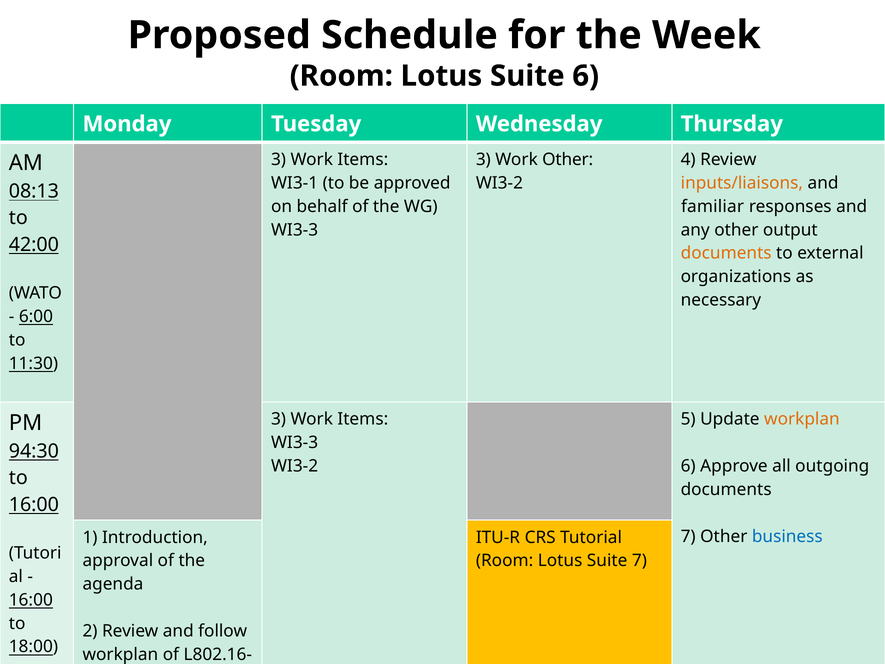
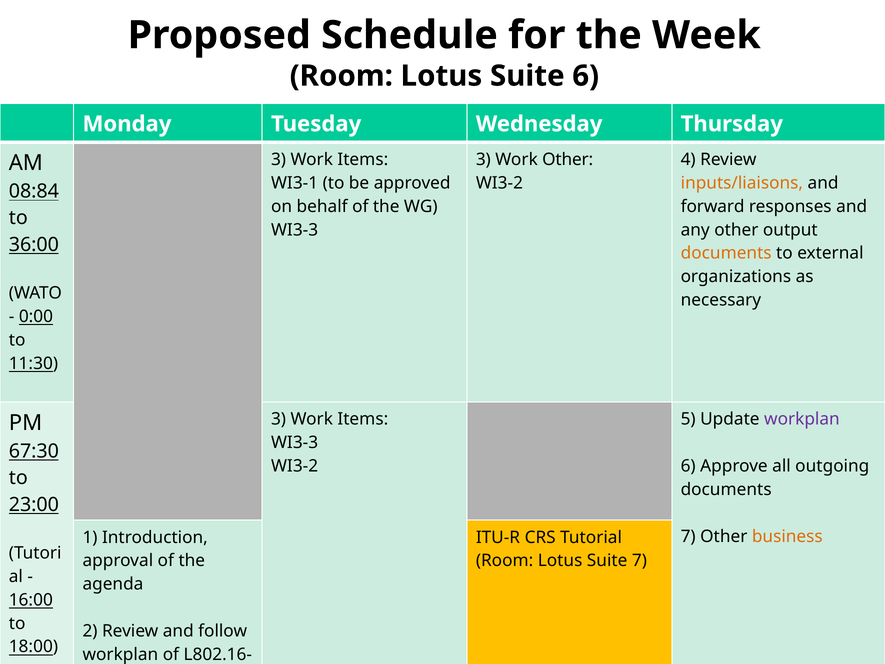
08:13: 08:13 -> 08:84 (34, 191)
familiar: familiar -> forward (713, 206)
42:00: 42:00 -> 36:00 (34, 245)
6:00: 6:00 -> 0:00 (36, 316)
workplan colour: orange -> purple (802, 419)
94:30: 94:30 -> 67:30 (34, 451)
16:00: 16:00 -> 23:00 (34, 504)
business colour: blue -> orange (787, 536)
